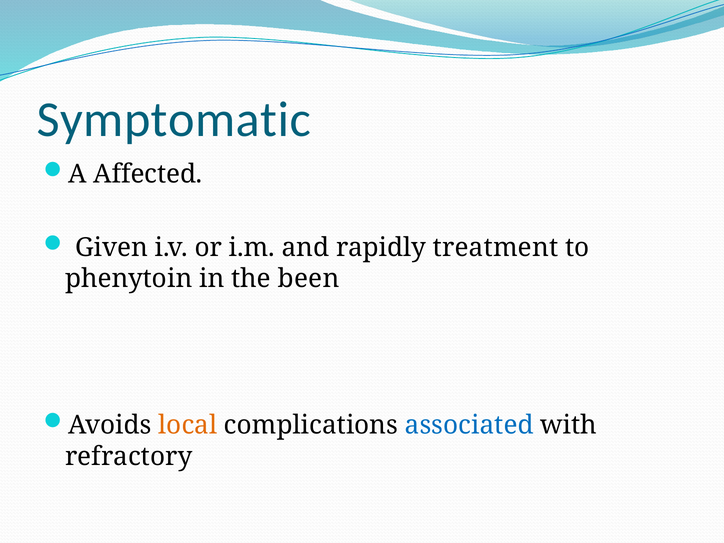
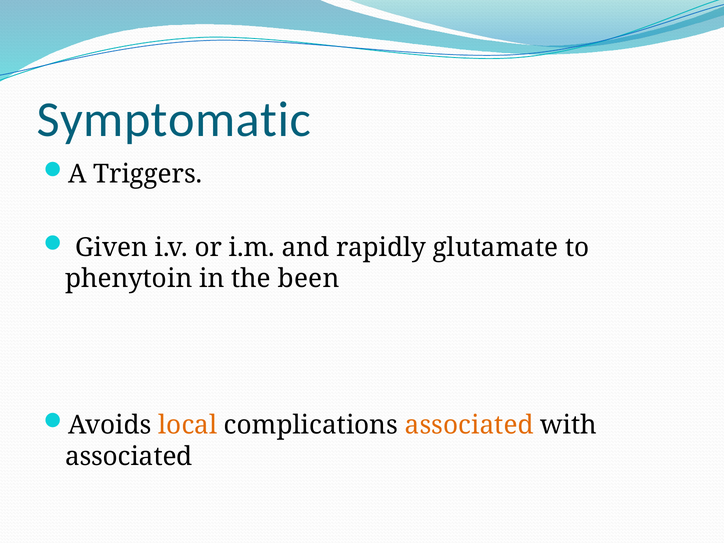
Affected: Affected -> Triggers (148, 174)
treatment: treatment -> glutamate (496, 247)
associated colour: blue -> orange (469, 425)
refractory: refractory -> associated (129, 456)
